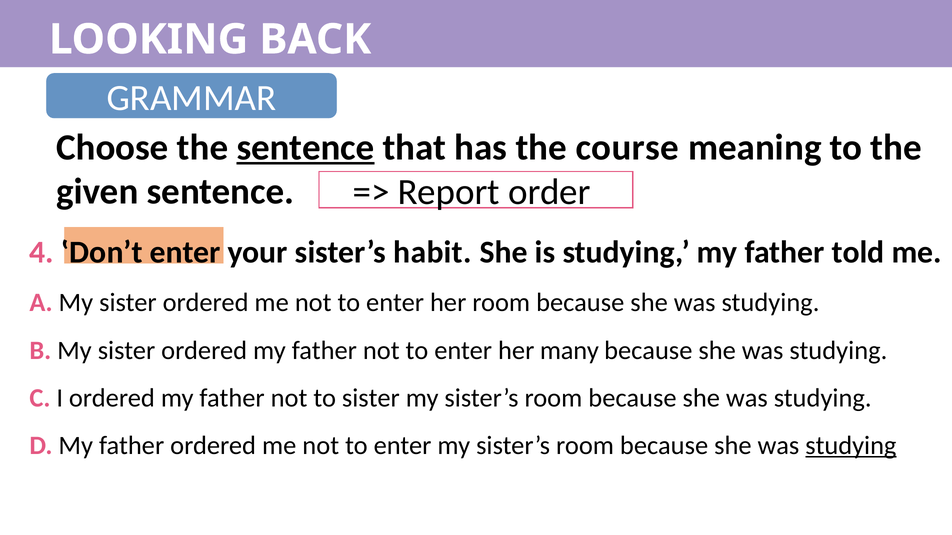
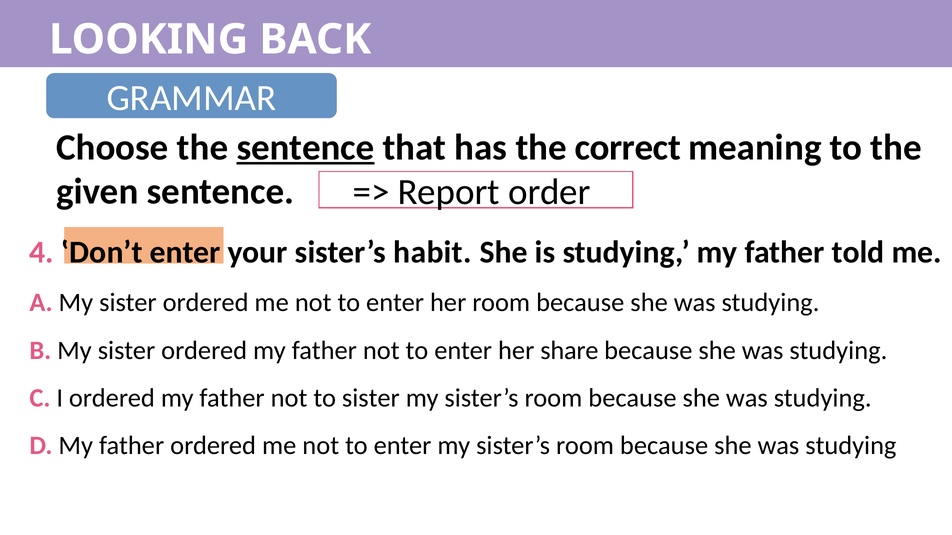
course: course -> correct (628, 147)
many: many -> share (569, 351)
studying underline: present -> none (851, 446)
